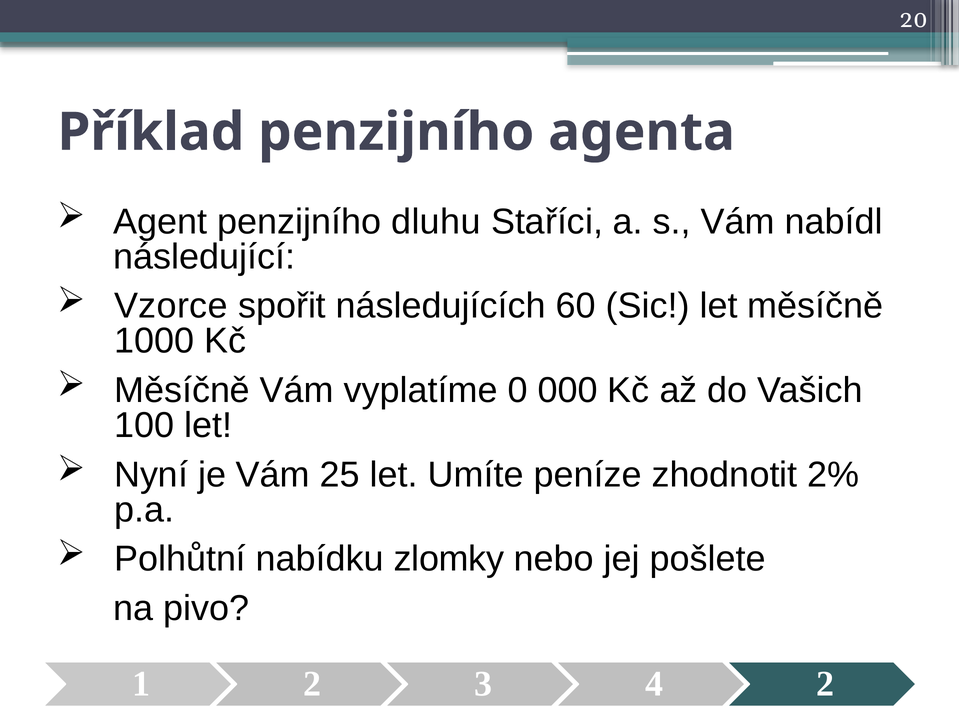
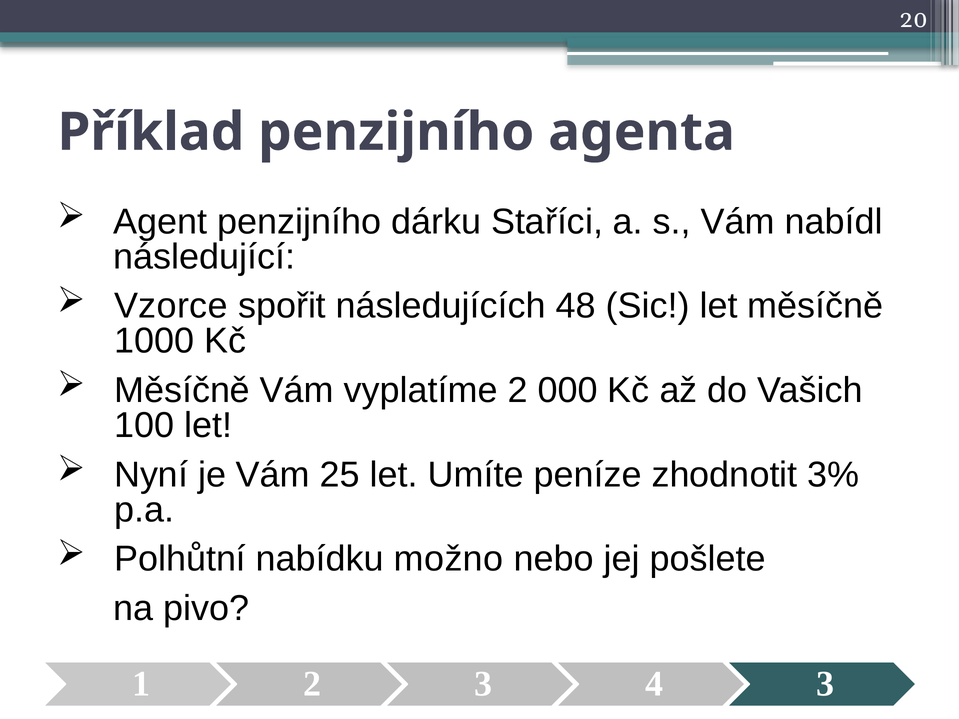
dluhu: dluhu -> dárku (436, 222)
60: 60 -> 48 (576, 306)
vyplatíme 0: 0 -> 2 (518, 391)
2%: 2% -> 3% (833, 475)
zlomky: zlomky -> možno (449, 559)
2: 2 -> 3 (825, 684)
